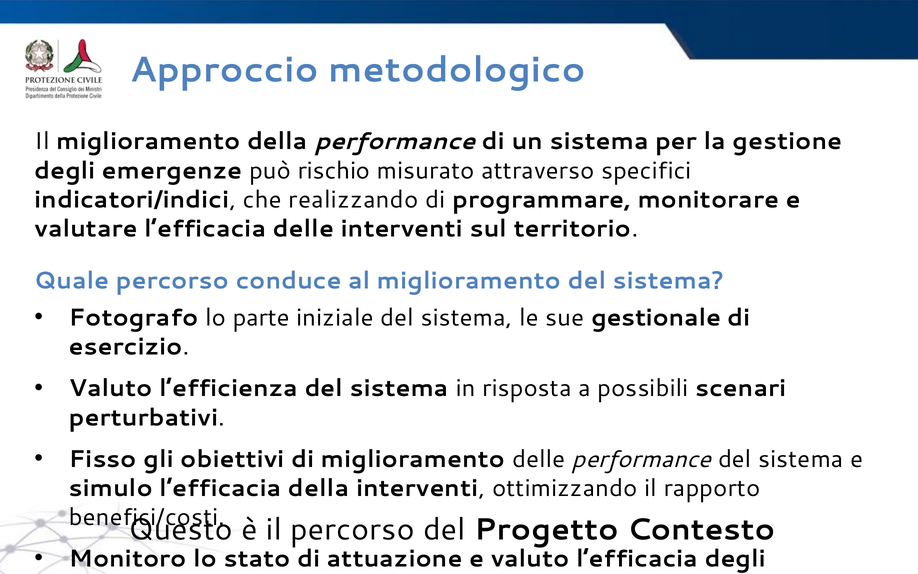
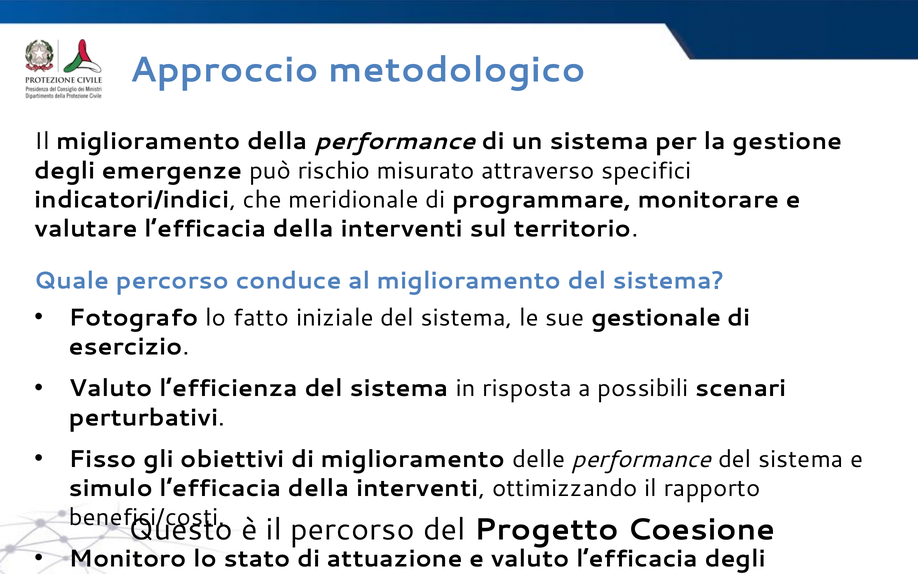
realizzando: realizzando -> meridionale (353, 200)
valutare l’efficacia delle: delle -> della (303, 229)
parte: parte -> fatto (261, 318)
Contesto: Contesto -> Coesione (701, 529)
